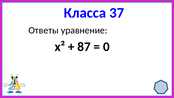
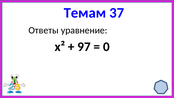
Класса: Класса -> Темам (85, 13)
87: 87 -> 97 (84, 47)
